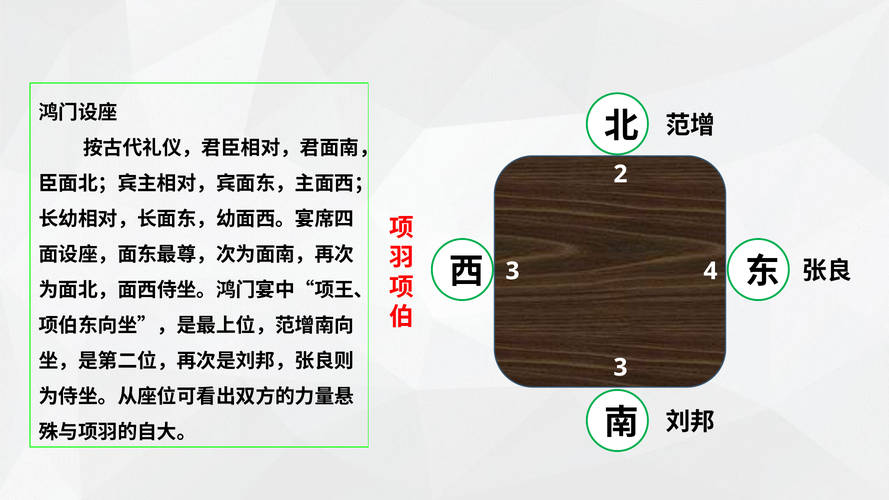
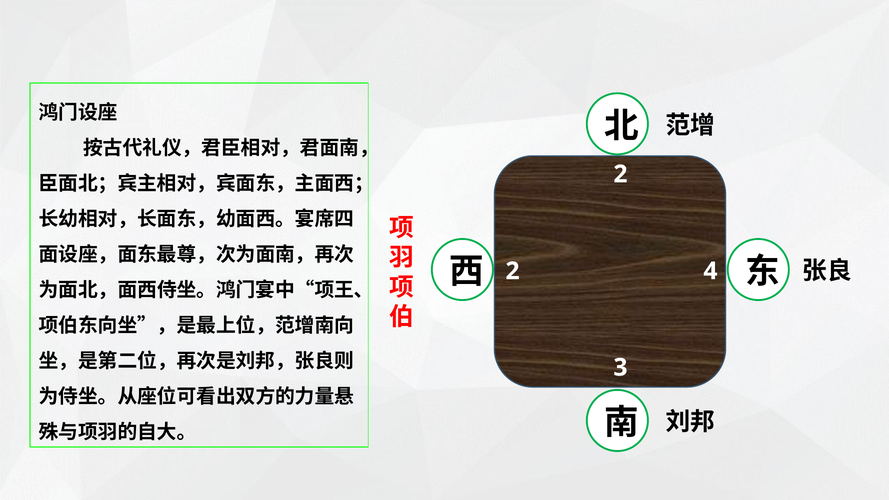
3: 3 -> 2 (513, 271)
